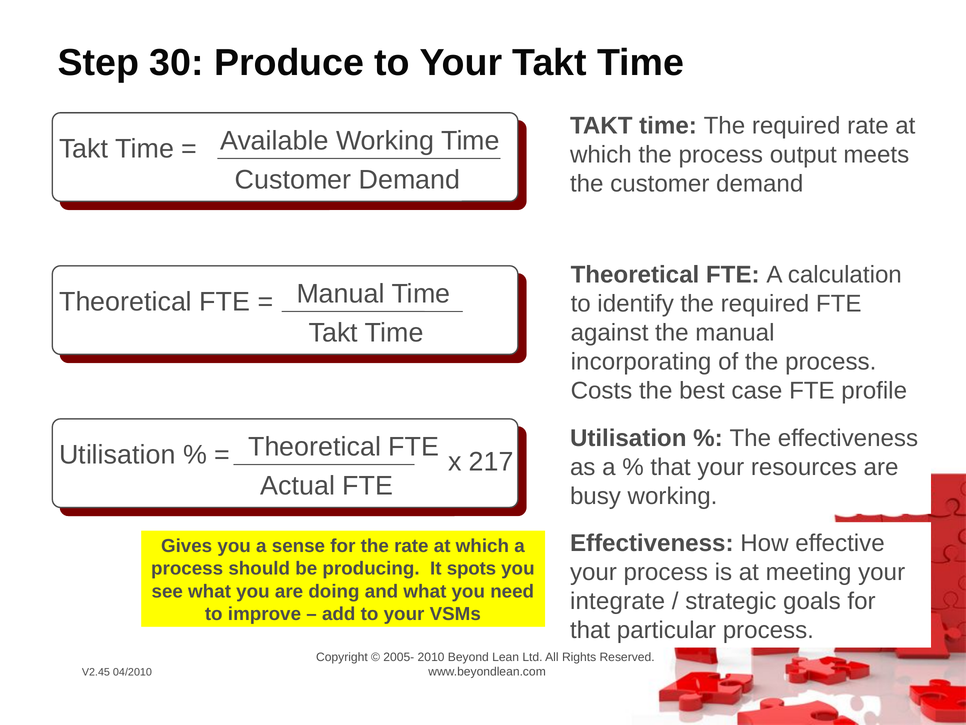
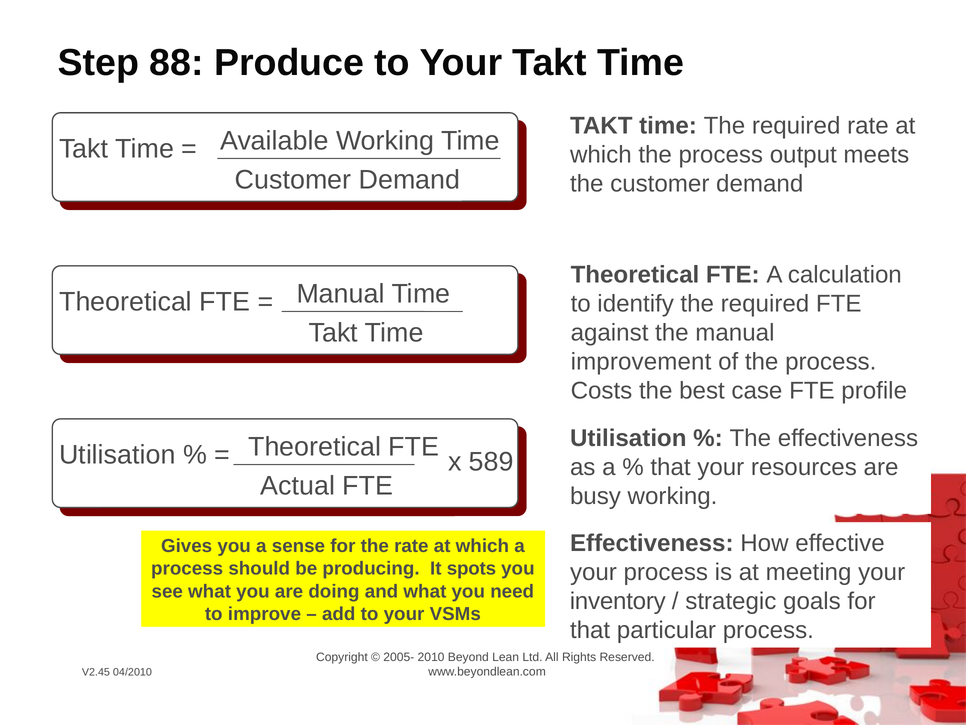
30: 30 -> 88 (177, 63)
incorporating: incorporating -> improvement (641, 362)
217: 217 -> 589 (491, 462)
integrate: integrate -> inventory (618, 601)
